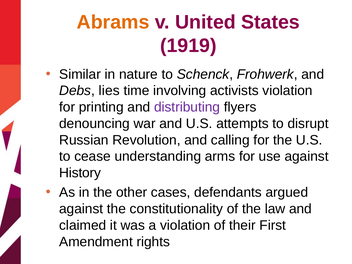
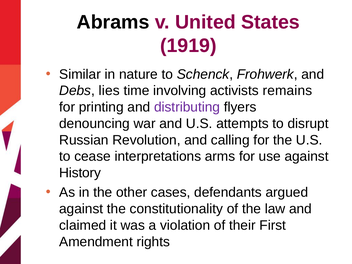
Abrams colour: orange -> black (113, 22)
activists violation: violation -> remains (287, 91)
understanding: understanding -> interpretations (158, 156)
